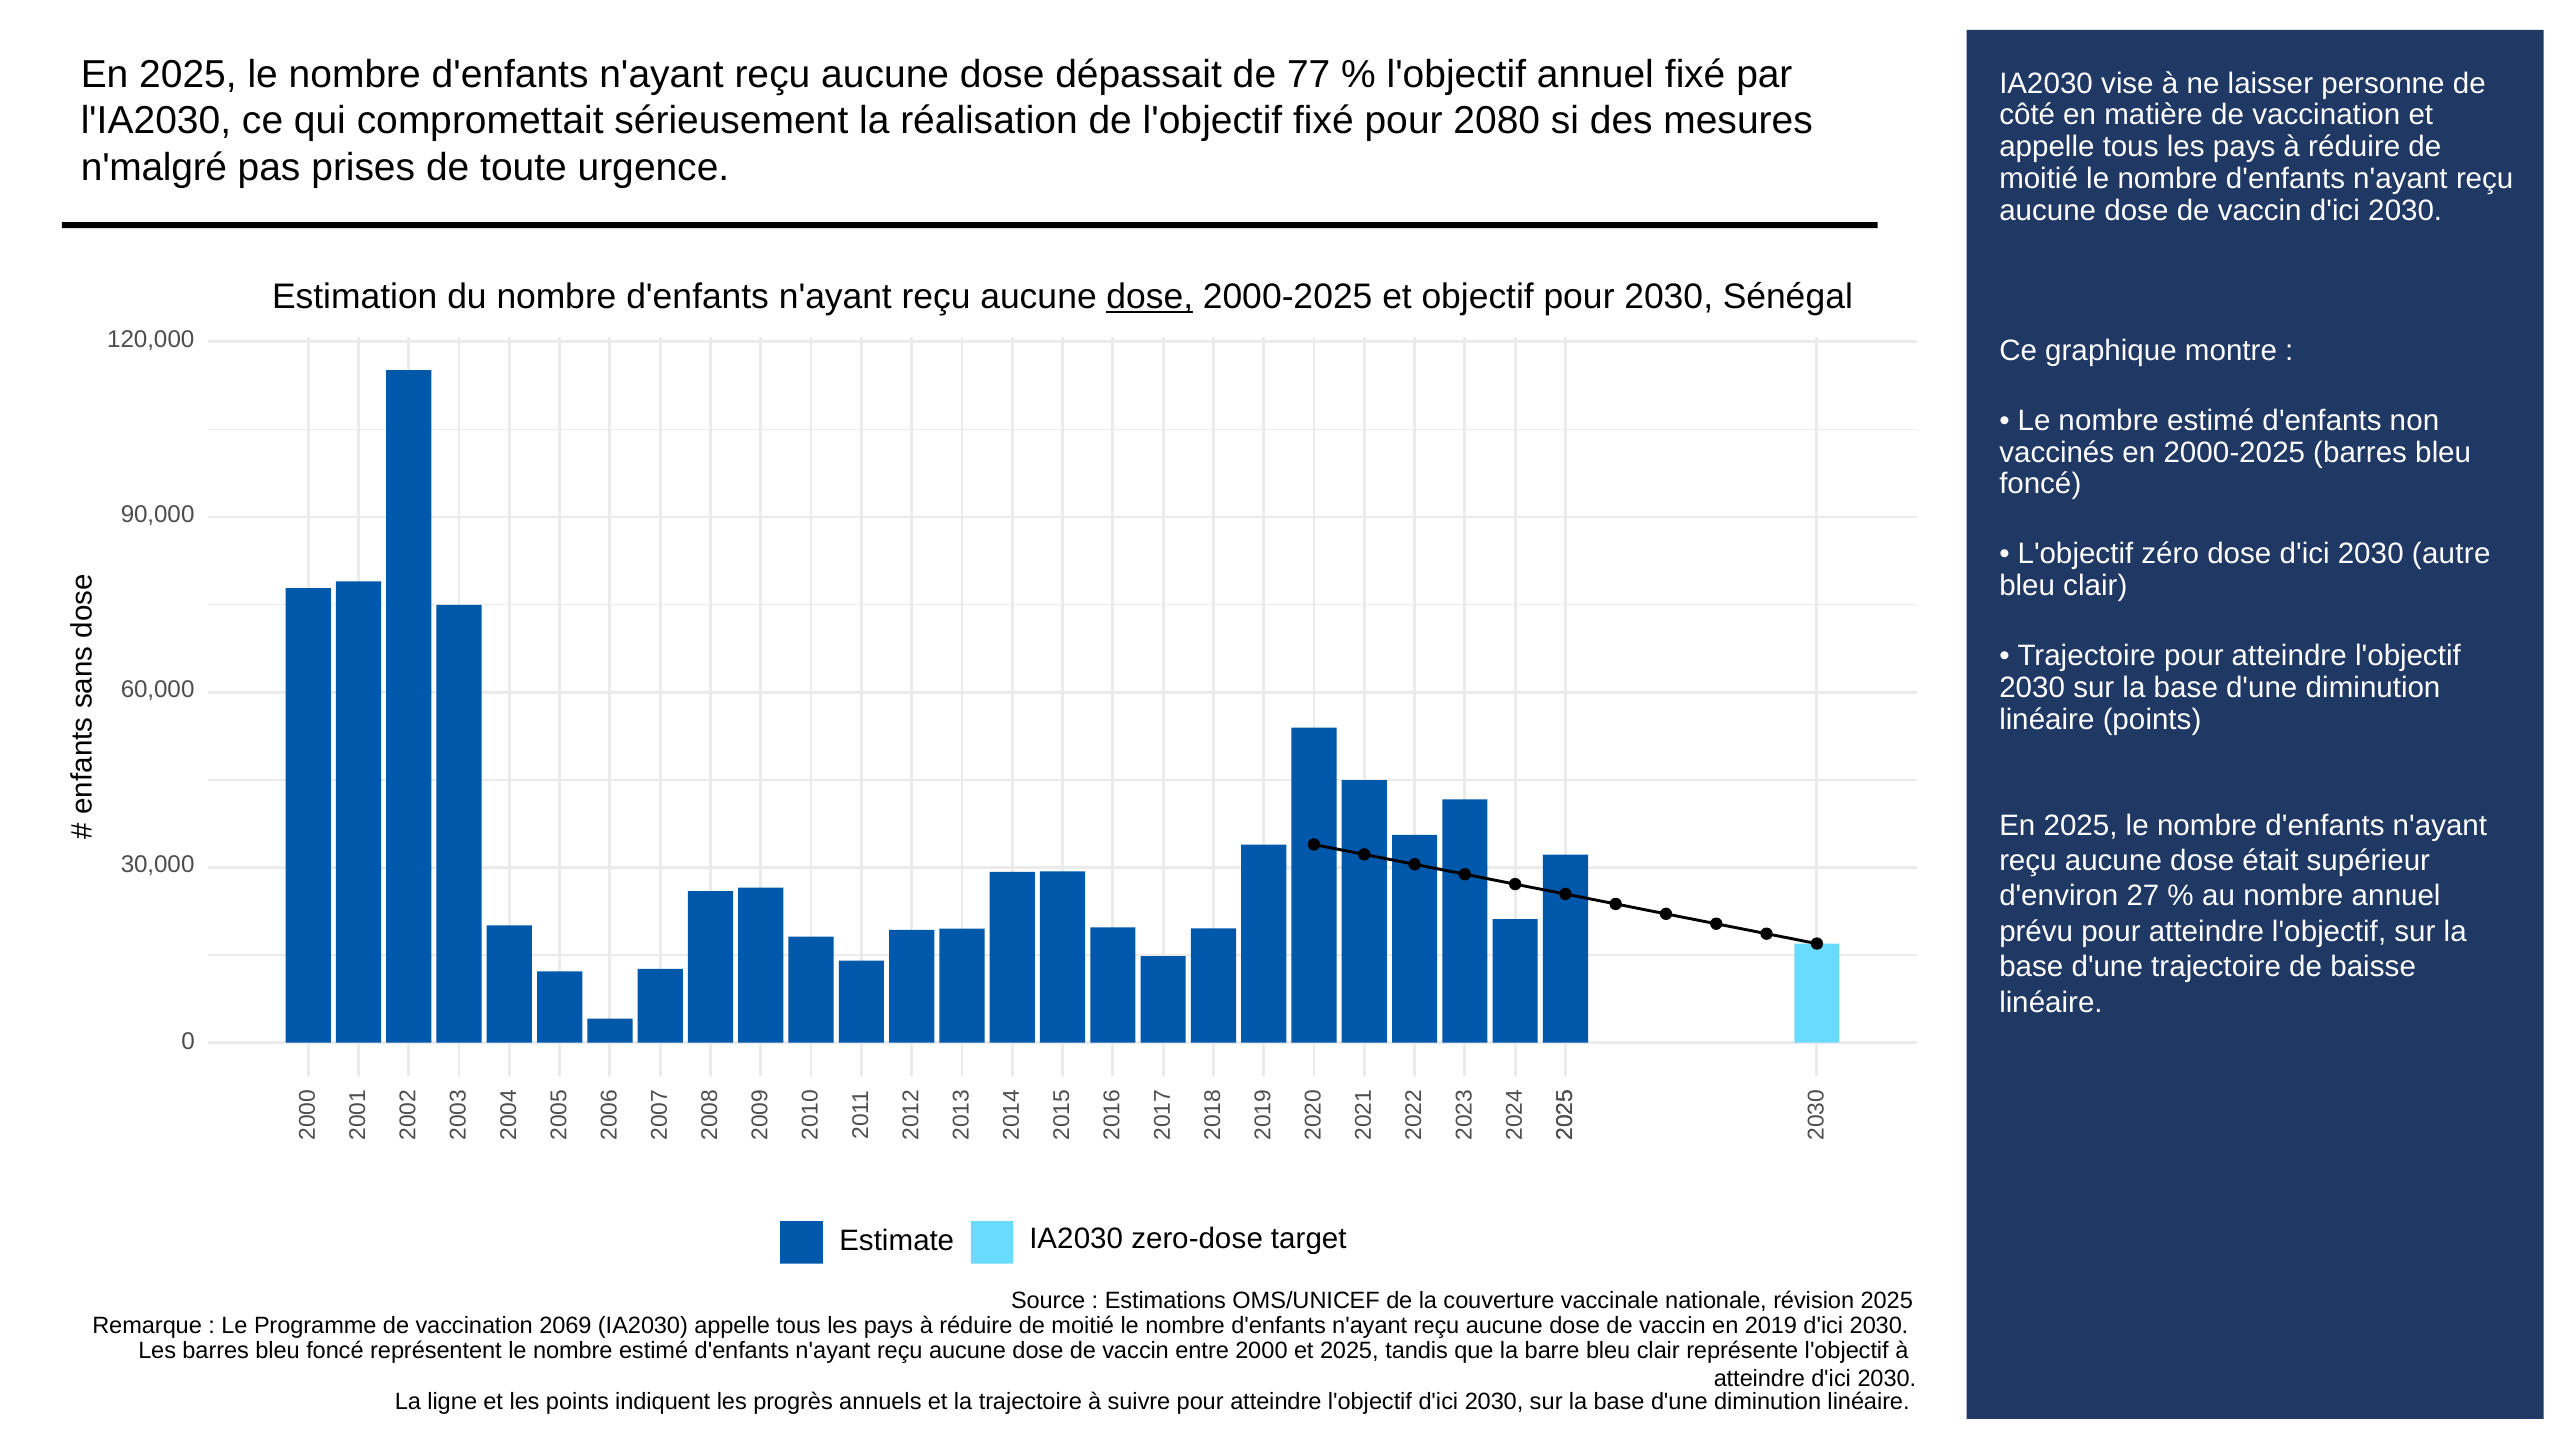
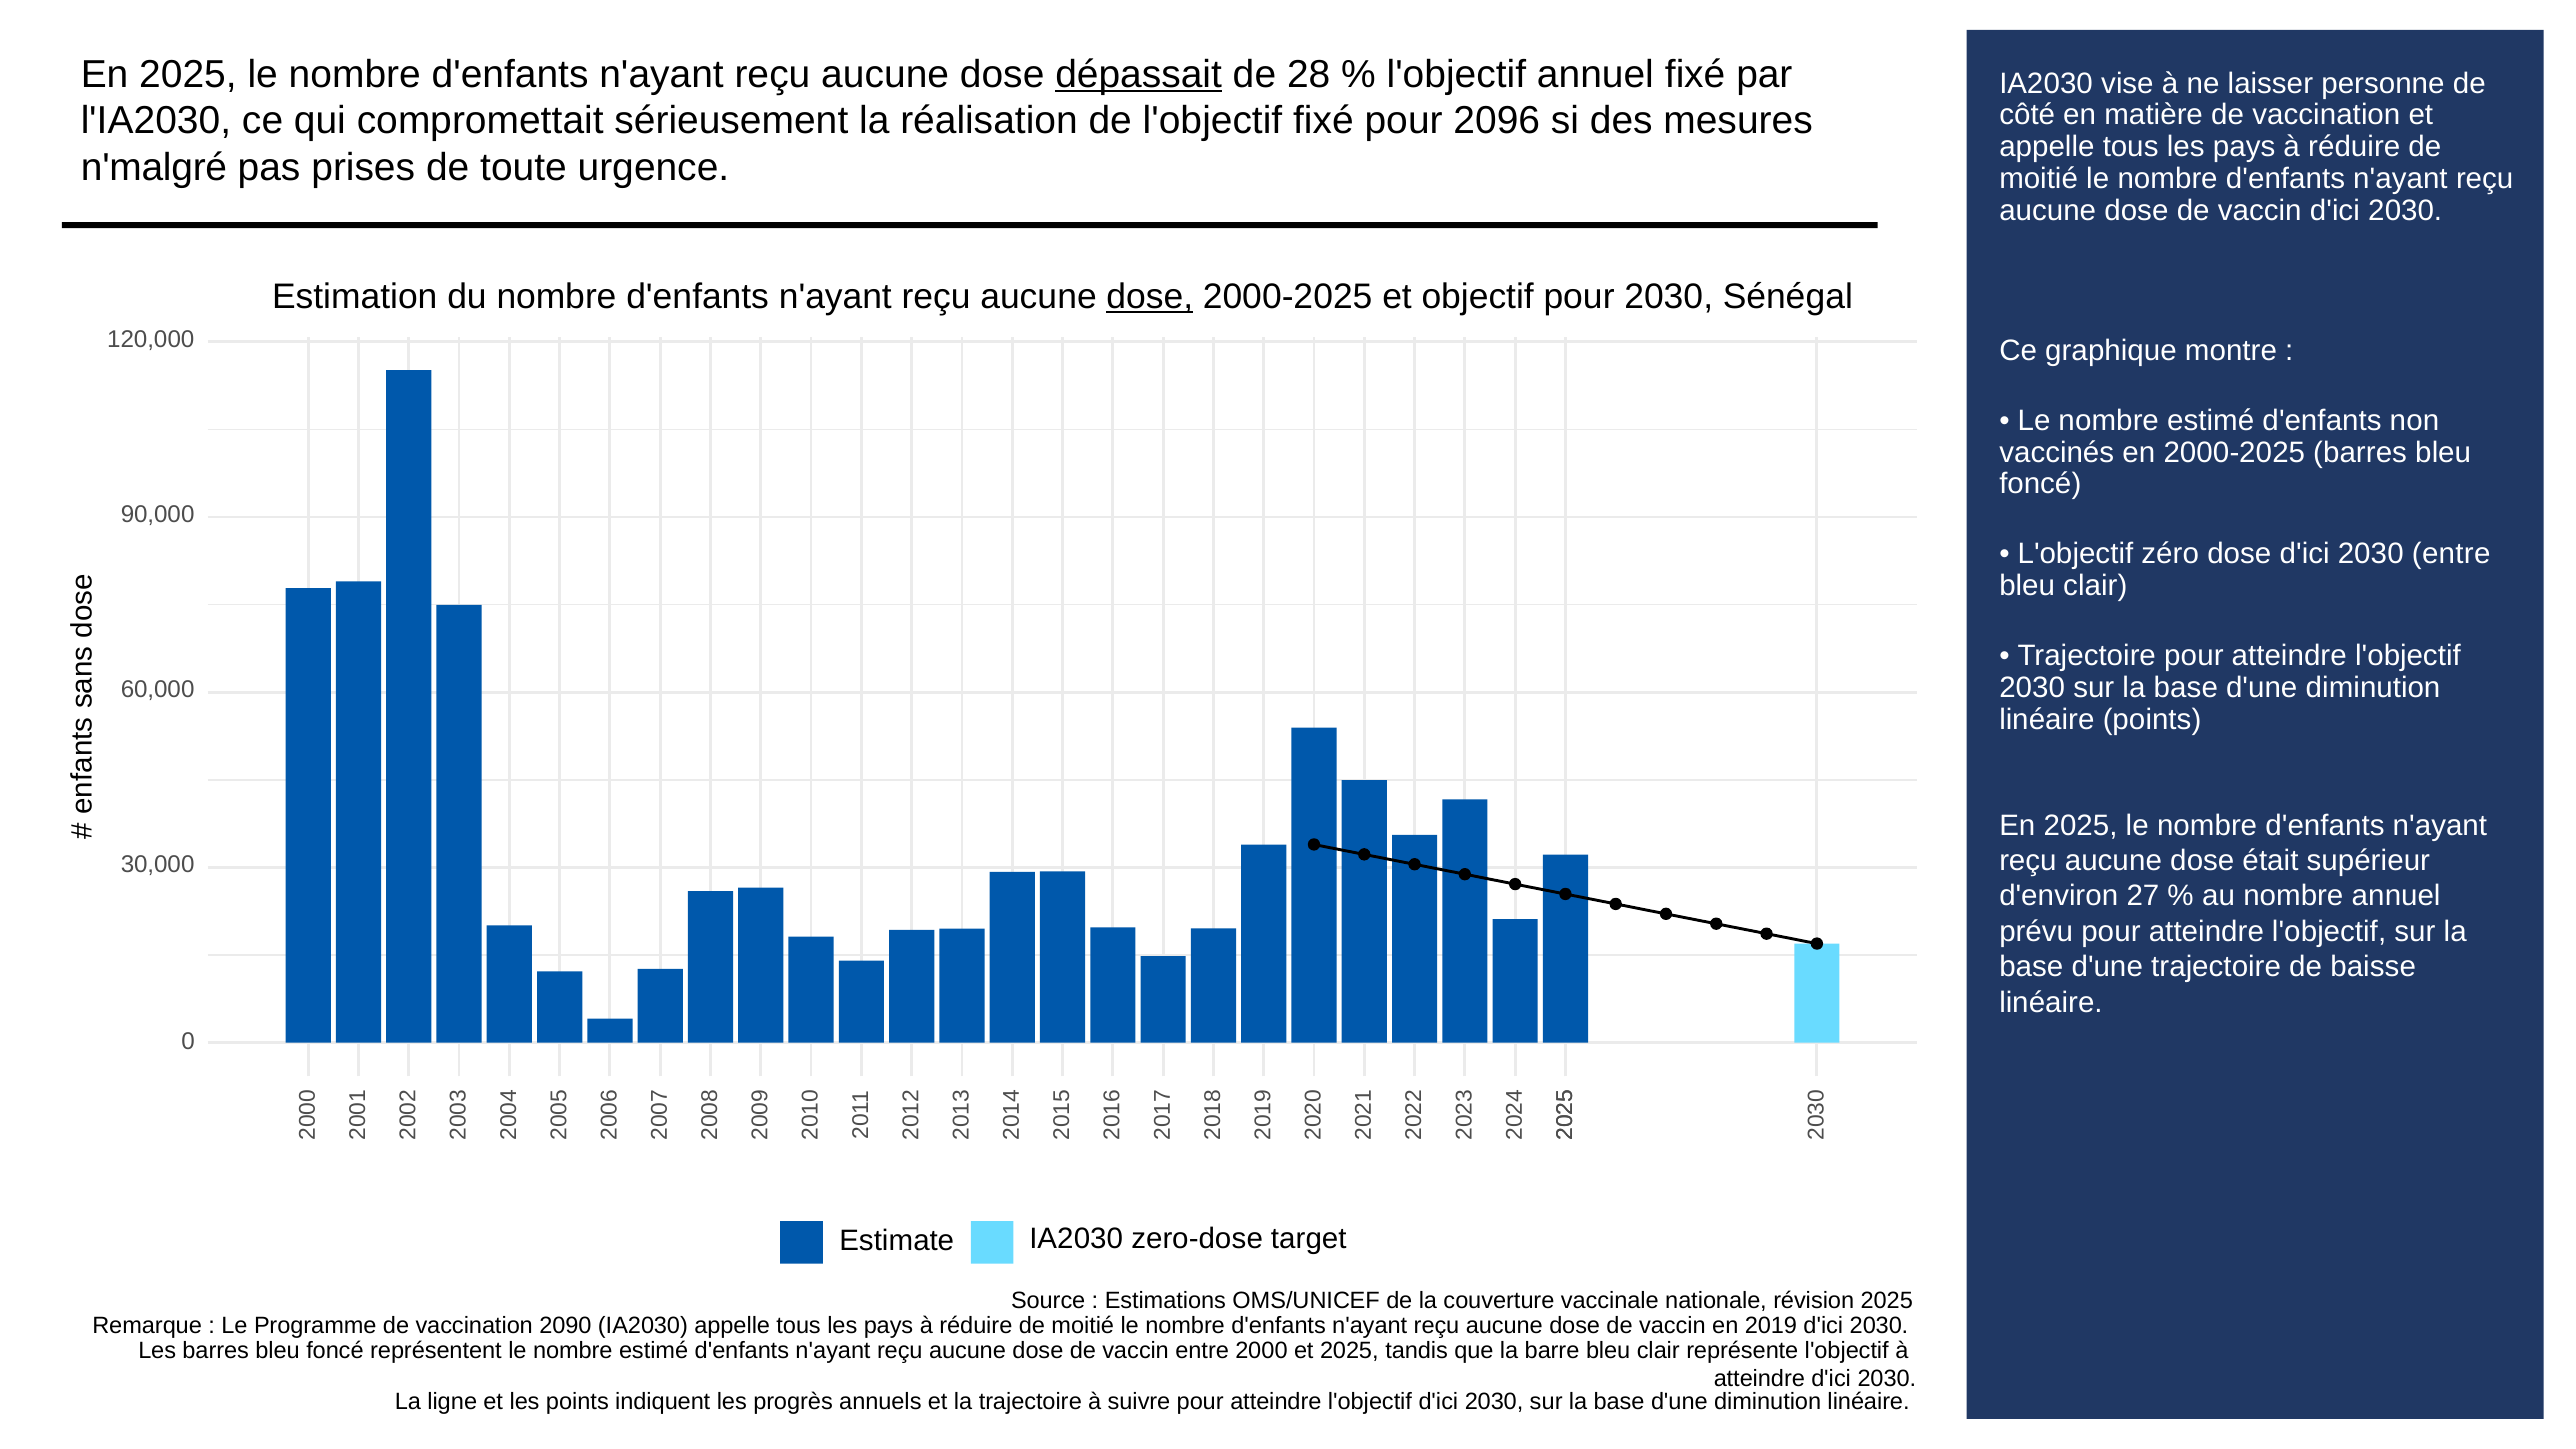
dépassait underline: none -> present (1139, 74)
77: 77 -> 28 (1309, 74)
2080: 2080 -> 2096 (1497, 121)
2030 autre: autre -> entre (2451, 554)
2069: 2069 -> 2090 (565, 1326)
